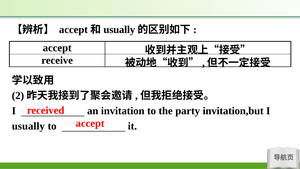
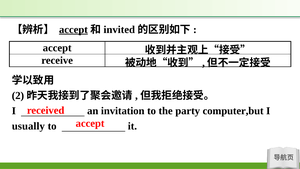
accept underline: none -> present (73, 30)
usually: usually -> invited (119, 30)
invitation,but: invitation,but -> computer,but (233, 111)
